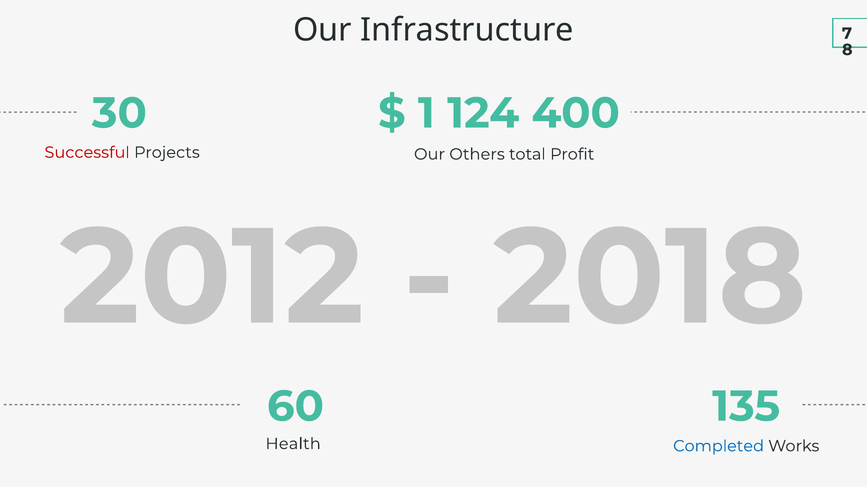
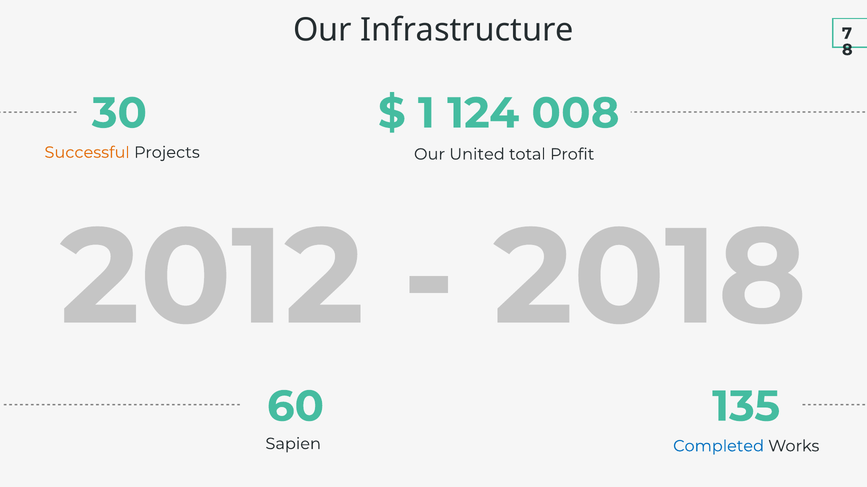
400: 400 -> 008 (575, 113)
Successful colour: red -> orange (87, 153)
Others: Others -> United (477, 154)
Health: Health -> Sapien (293, 444)
